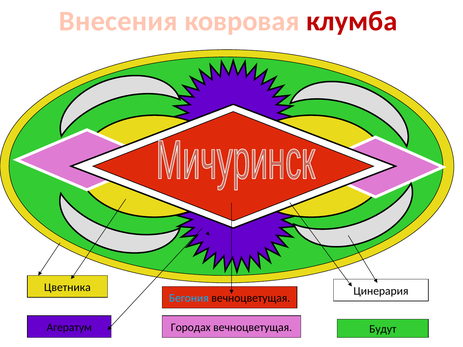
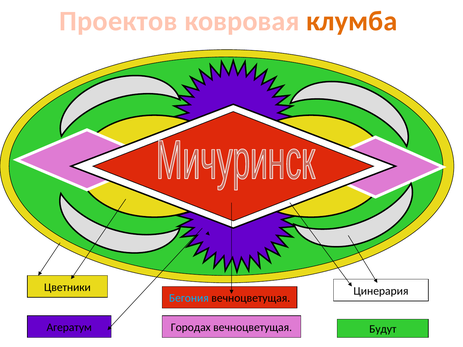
Внесения: Внесения -> Проектов (118, 21)
клумба colour: red -> orange (352, 21)
Цветника: Цветника -> Цветники (67, 287)
